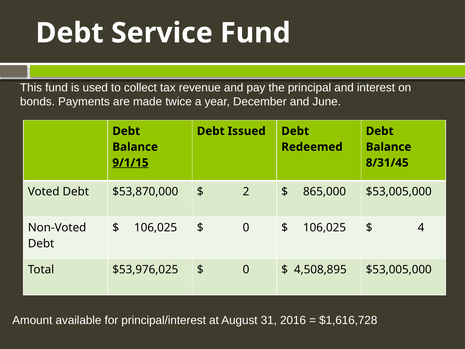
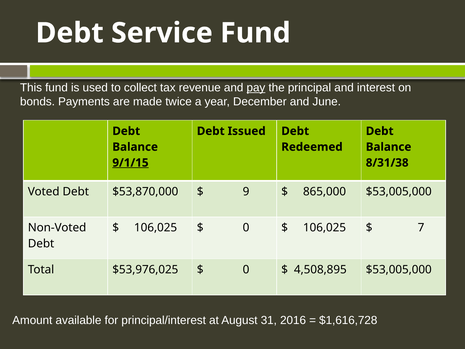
pay underline: none -> present (256, 88)
8/31/45: 8/31/45 -> 8/31/38 (387, 163)
2: 2 -> 9 (246, 191)
4: 4 -> 7 (421, 228)
